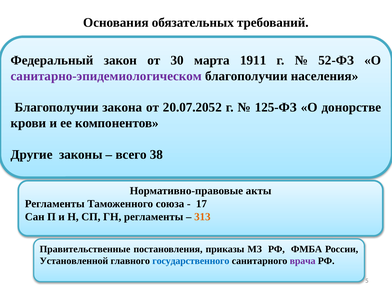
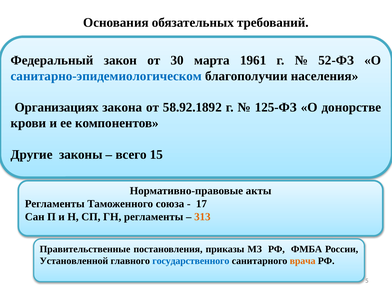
1911: 1911 -> 1961 (253, 60)
санитарно-эпидемиологическом colour: purple -> blue (106, 76)
Благополучии: Благополучии -> Организациях (57, 107)
20.07.2052: 20.07.2052 -> 58.92.1892 (192, 107)
38: 38 -> 15 (156, 154)
врача colour: purple -> orange (303, 261)
